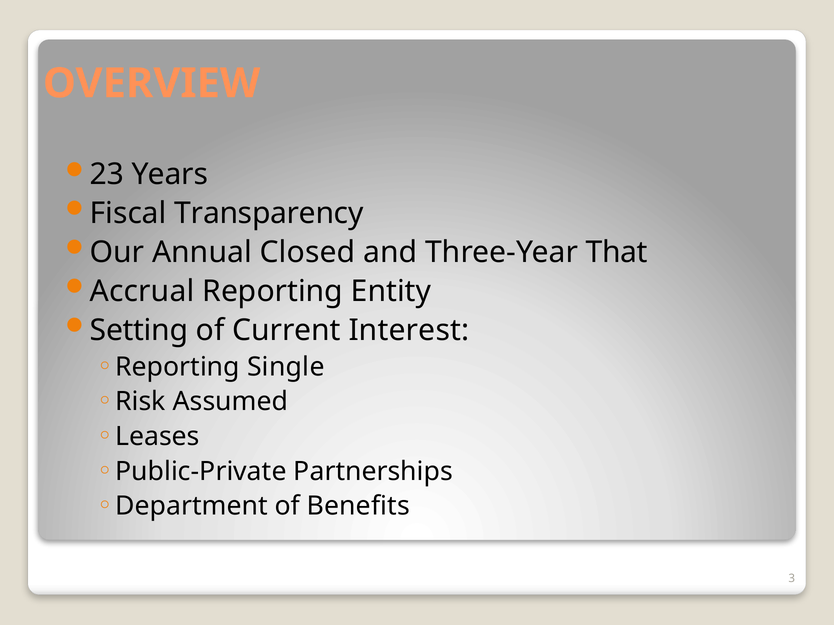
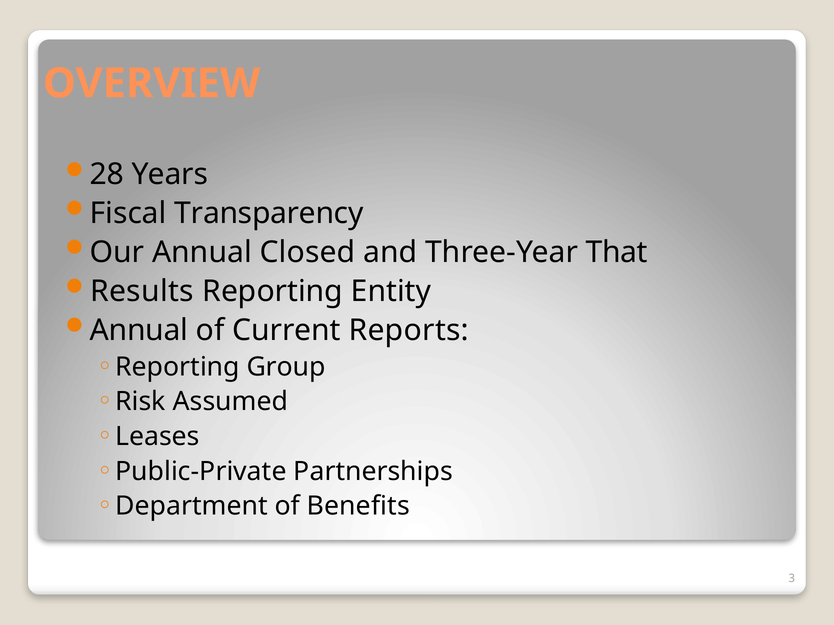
23: 23 -> 28 (107, 174)
Accrual: Accrual -> Results (142, 291)
Setting: Setting -> Annual (139, 330)
Interest: Interest -> Reports (409, 330)
Single: Single -> Group (286, 367)
